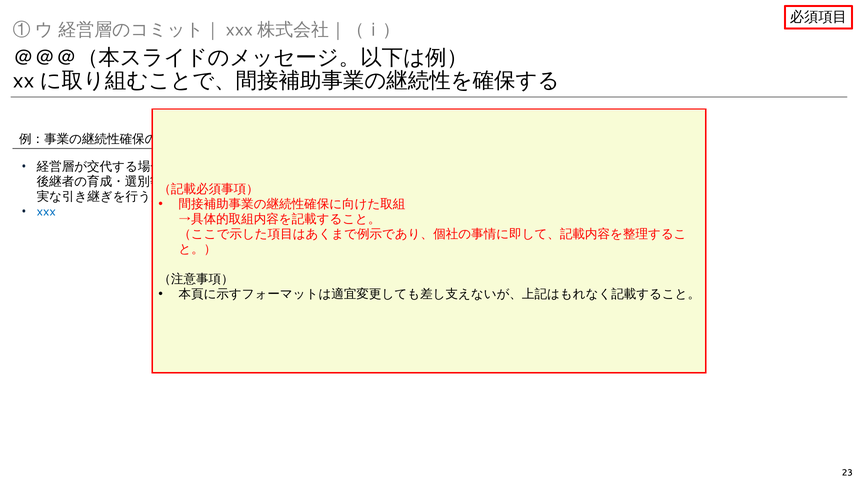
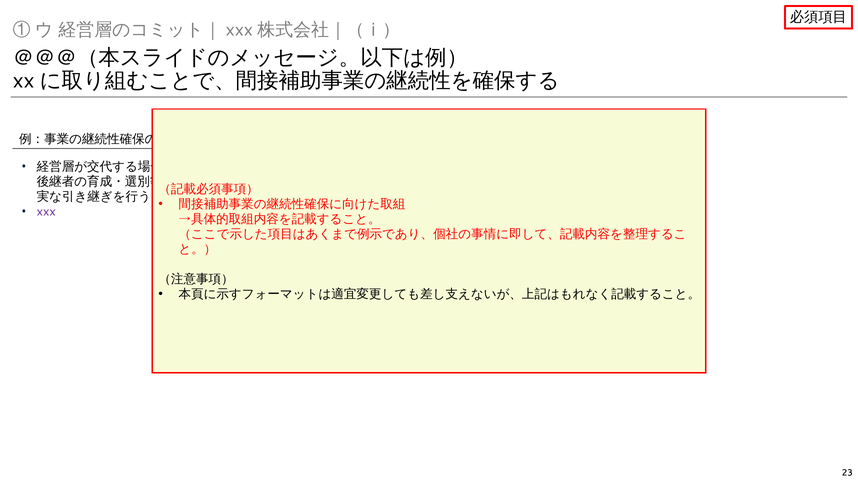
xxx colour: blue -> purple (46, 212)
